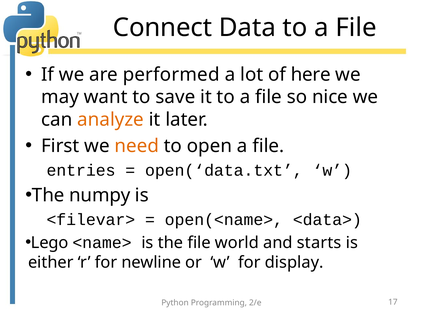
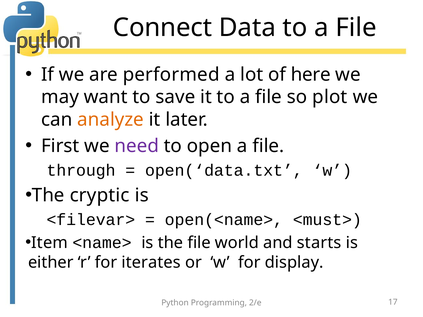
nice: nice -> plot (330, 97)
need colour: orange -> purple (137, 146)
entries: entries -> through (81, 170)
numpy: numpy -> cryptic (100, 195)
<data>: <data> -> <must> (327, 220)
Lego: Lego -> Item (50, 243)
newline: newline -> iterates (151, 263)
